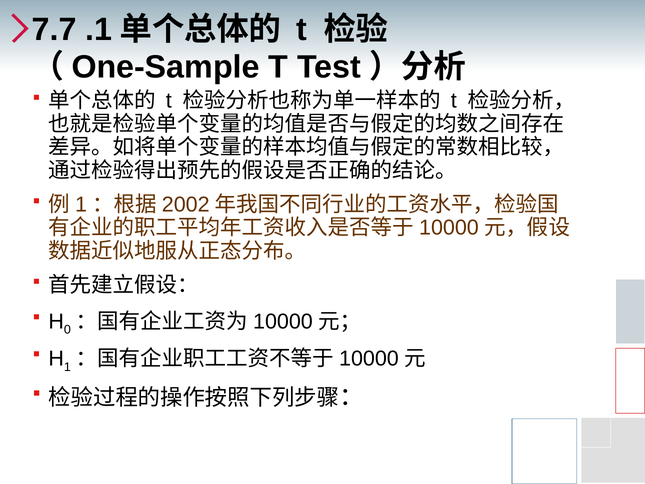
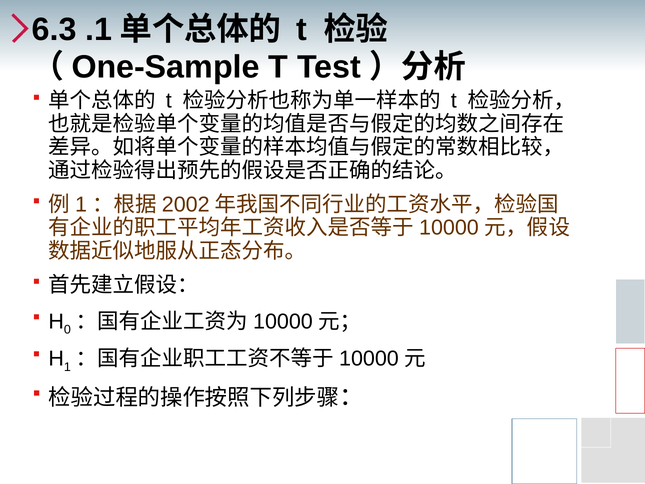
7.7: 7.7 -> 6.3 (54, 30)
